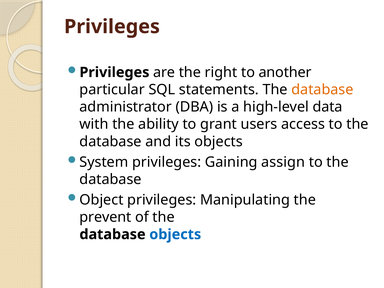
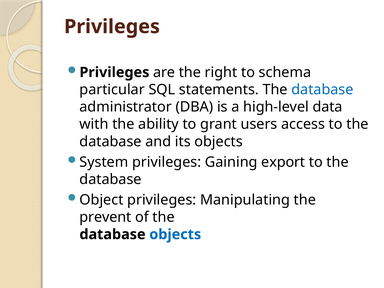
another: another -> schema (285, 72)
database colour: orange -> blue (322, 90)
assign: assign -> export (283, 162)
